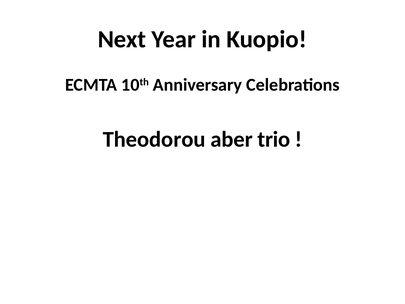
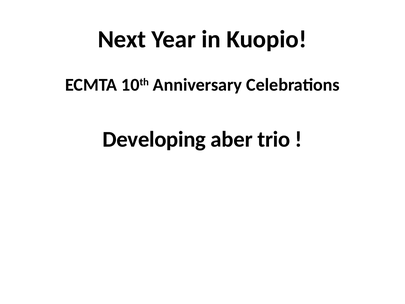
Theodorou: Theodorou -> Developing (154, 139)
